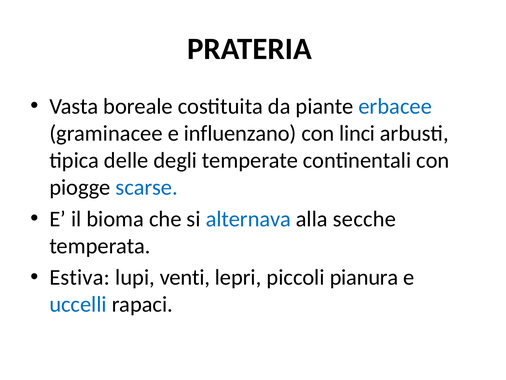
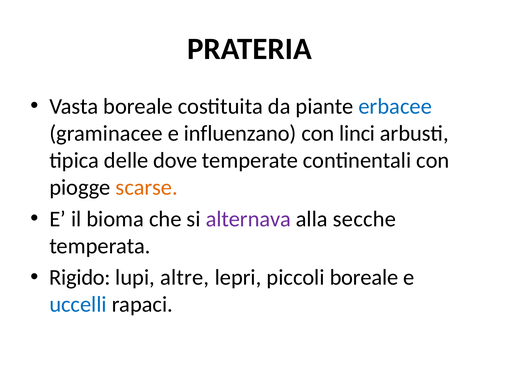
degli: degli -> dove (175, 160)
scarse colour: blue -> orange (147, 187)
alternava colour: blue -> purple (248, 219)
Estiva: Estiva -> Rigido (80, 277)
venti: venti -> altre (185, 277)
piccoli pianura: pianura -> boreale (364, 277)
